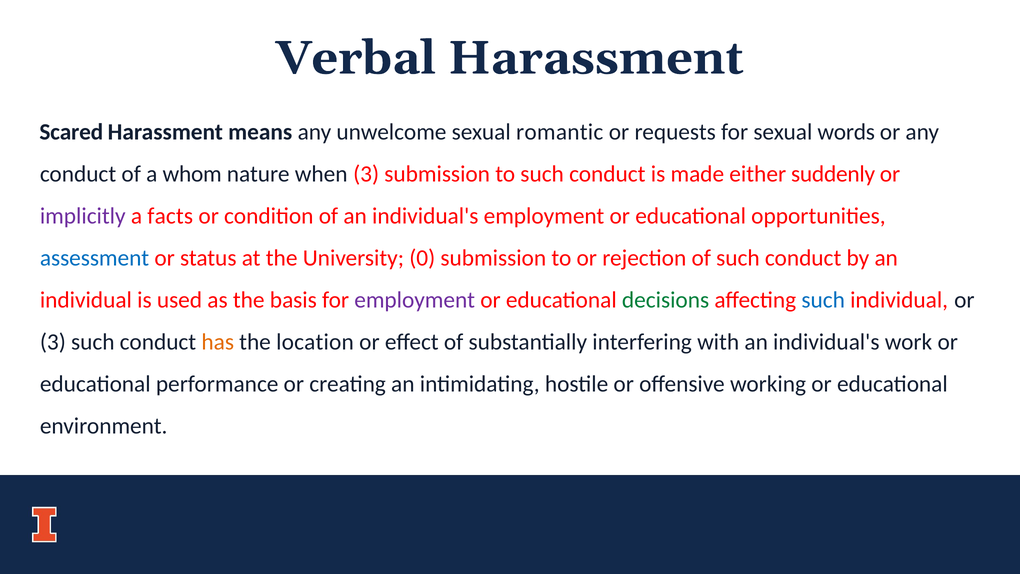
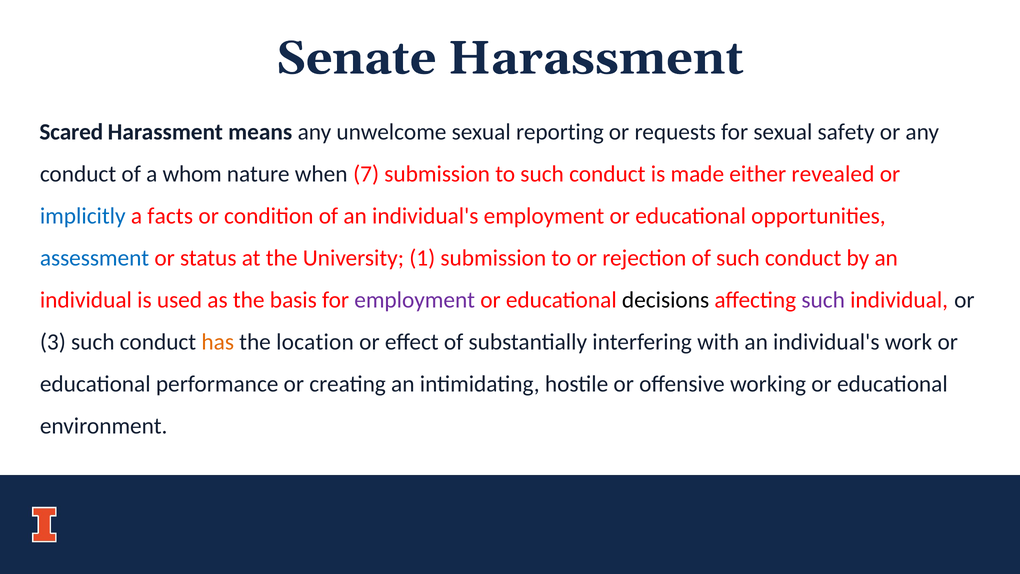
Verbal: Verbal -> Senate (356, 58)
romantic: romantic -> reporting (560, 132)
words: words -> safety (846, 132)
when 3: 3 -> 7 (366, 174)
suddenly: suddenly -> revealed (833, 174)
implicitly colour: purple -> blue (83, 216)
0: 0 -> 1 (422, 258)
decisions colour: green -> black (666, 300)
such colour: blue -> purple (823, 300)
